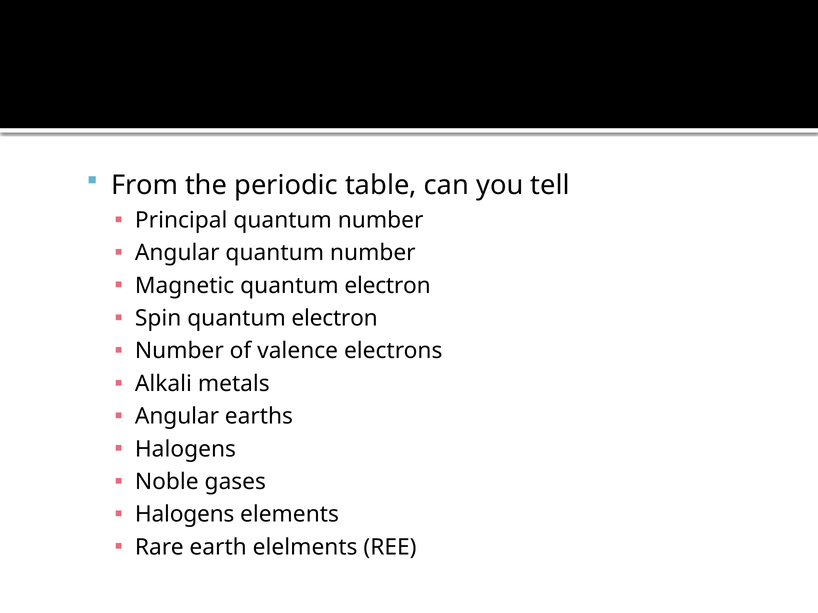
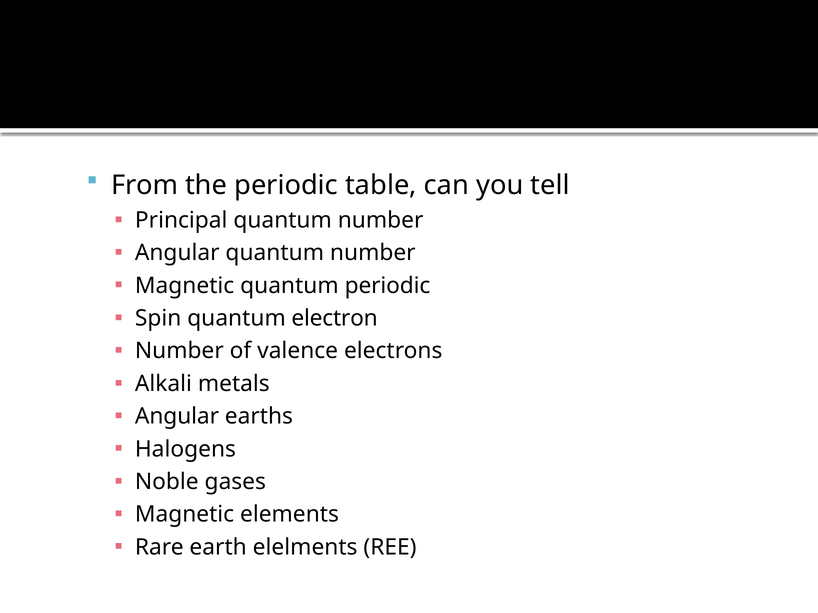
Magnetic quantum electron: electron -> periodic (388, 286)
Halogens: Halogens -> Magnetic (185, 515)
